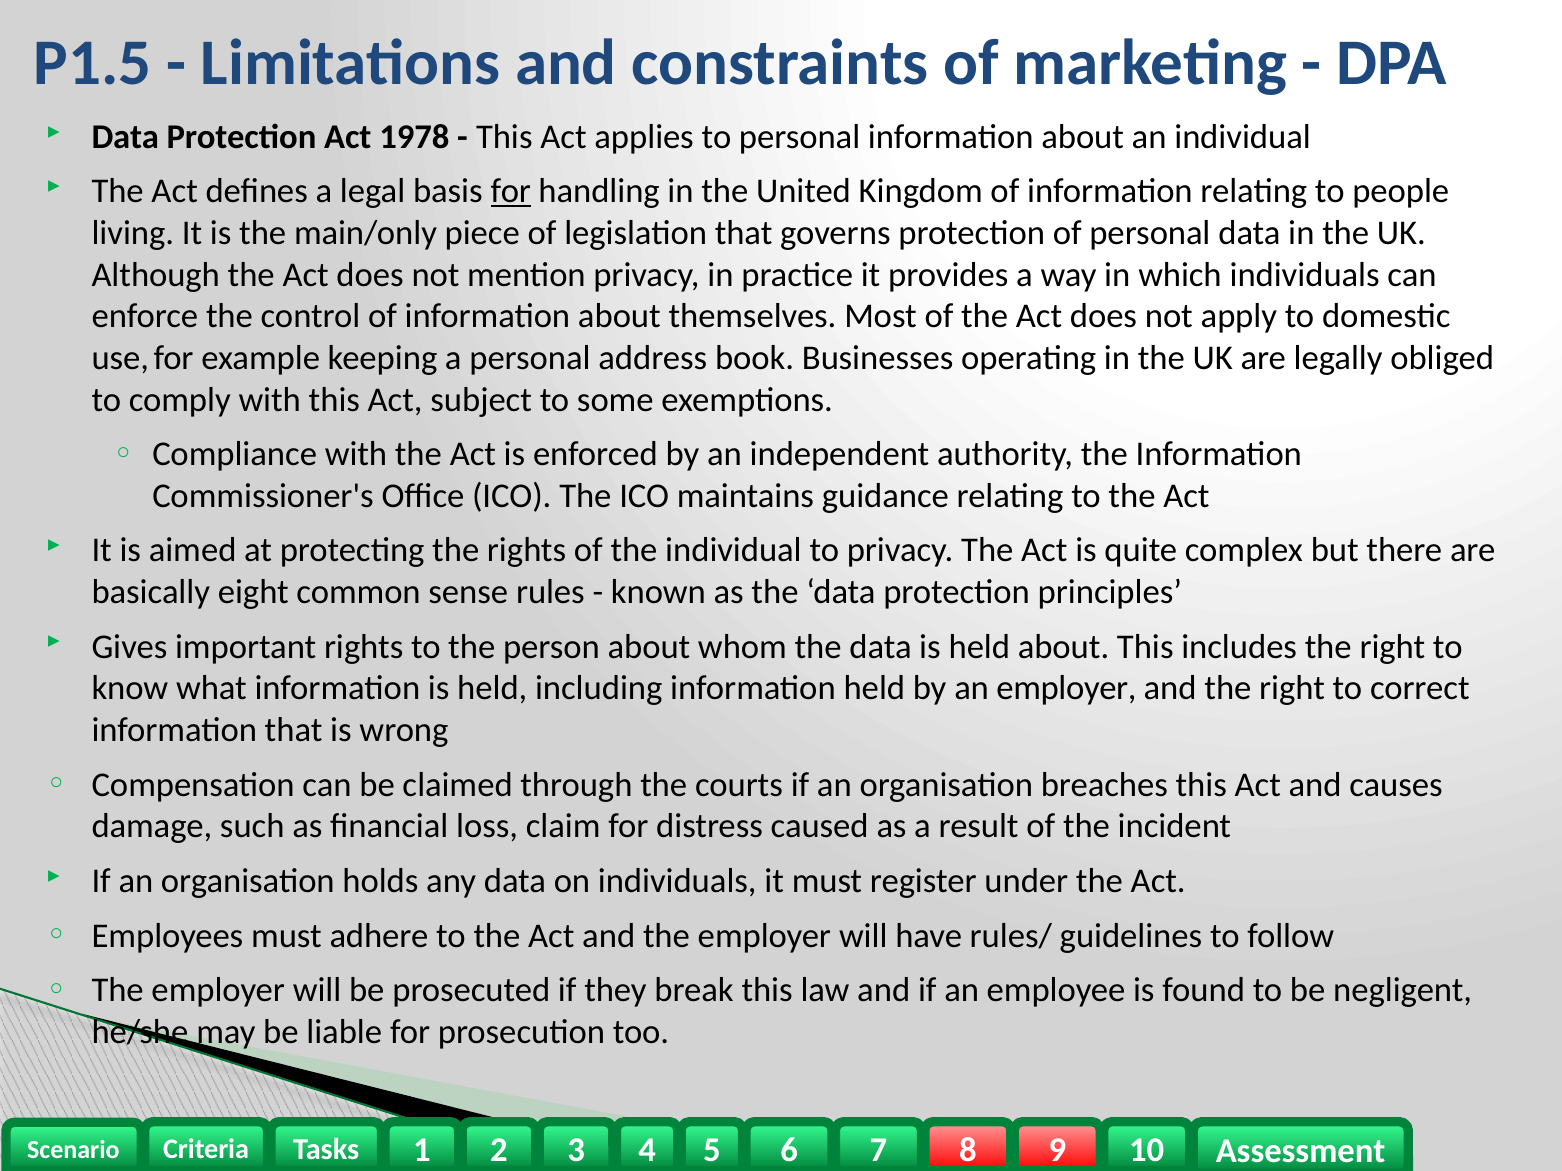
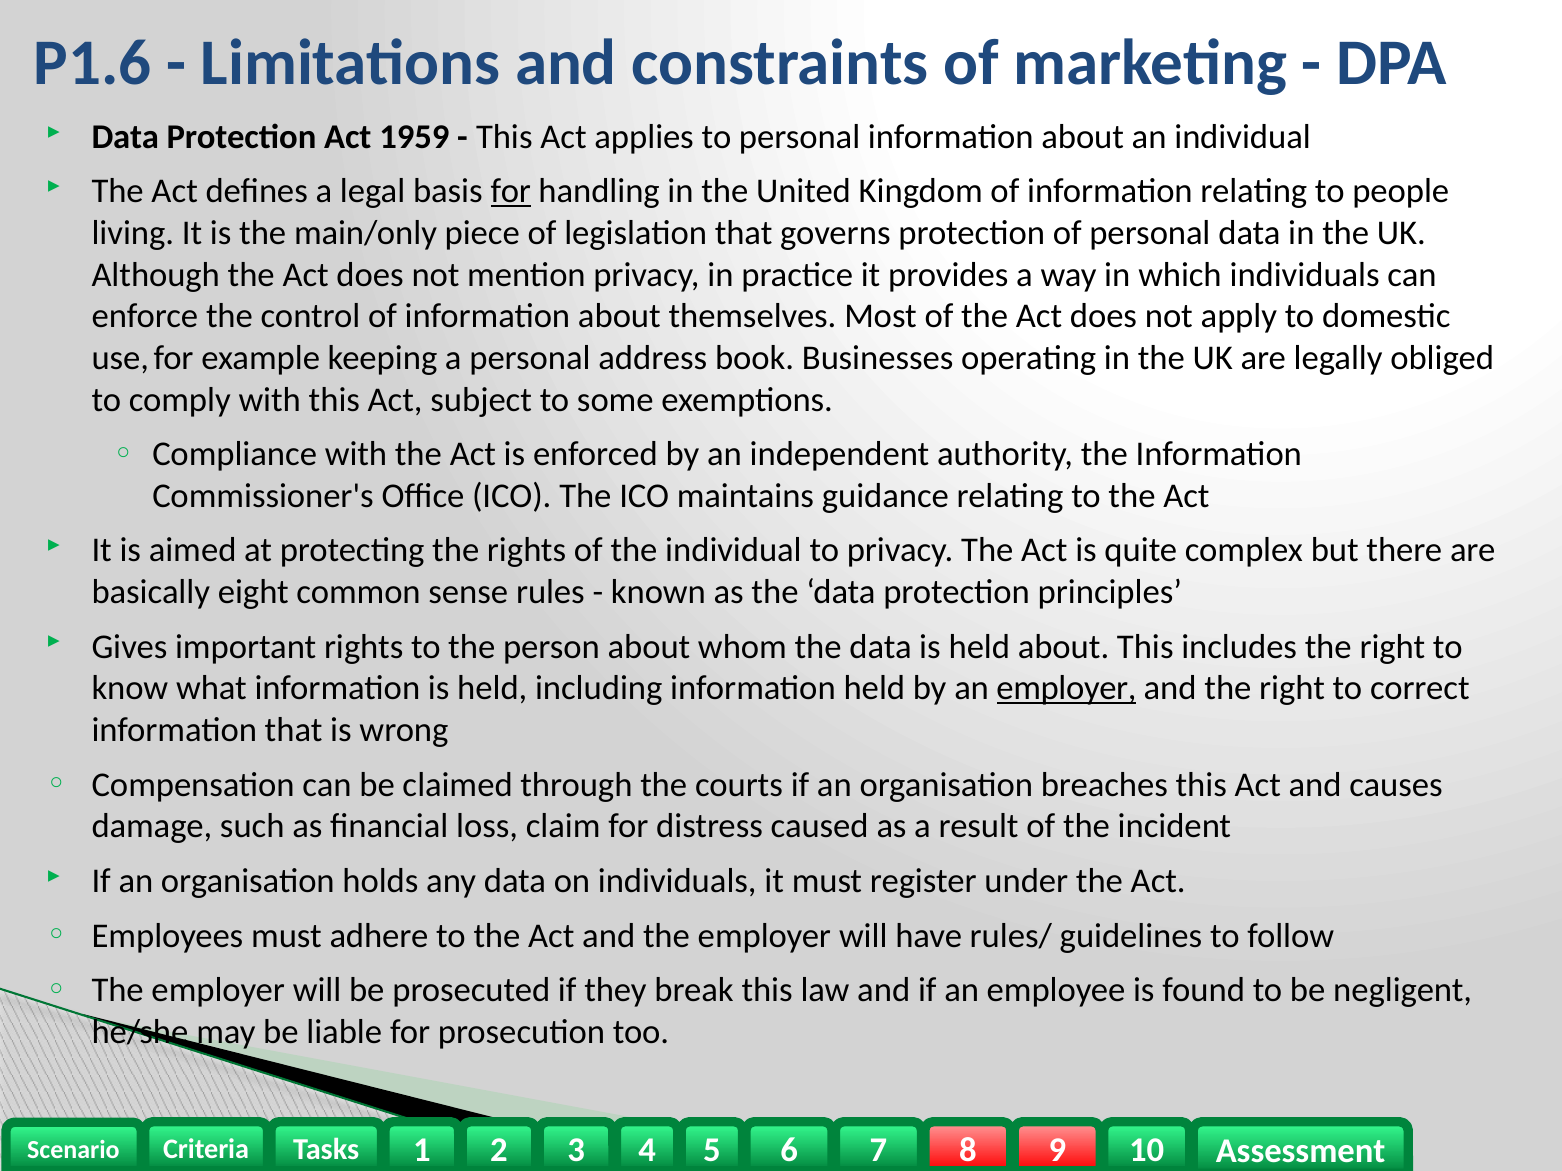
P1.5: P1.5 -> P1.6 (93, 63)
1978: 1978 -> 1959 (414, 137)
employer underline: none -> present (1066, 689)
